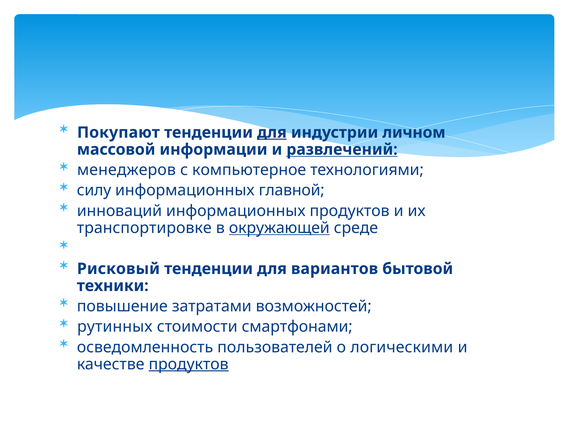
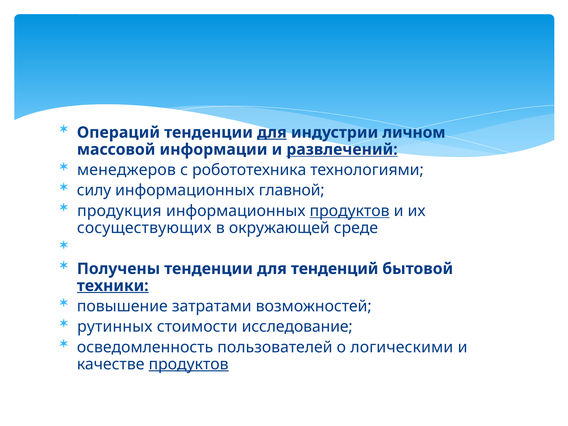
Покупают: Покупают -> Операций (118, 132)
компьютерное: компьютерное -> робототехника (249, 170)
инноваций: инноваций -> продукция (119, 211)
продуктов underline: none -> present (350, 211)
транспортировке: транспортировке -> сосуществующих (144, 228)
окружающей underline: present -> none (279, 228)
Рисковый: Рисковый -> Получены (119, 269)
вариантов: вариантов -> тенденций (335, 269)
техники underline: none -> present (113, 286)
смартфонами: смартфонами -> исследование (297, 327)
